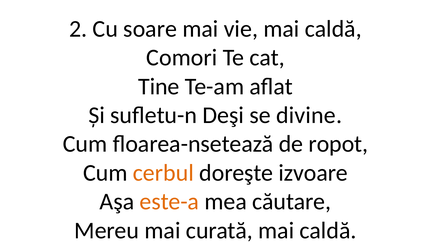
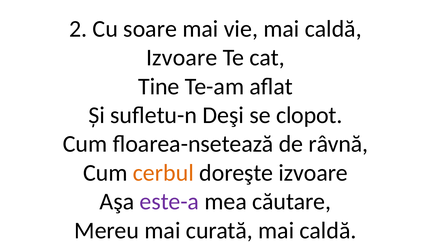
Comori: Comori -> Izvoare (182, 58)
divine: divine -> clopot (309, 115)
ropot: ropot -> râvnă (338, 144)
este-a colour: orange -> purple (169, 201)
